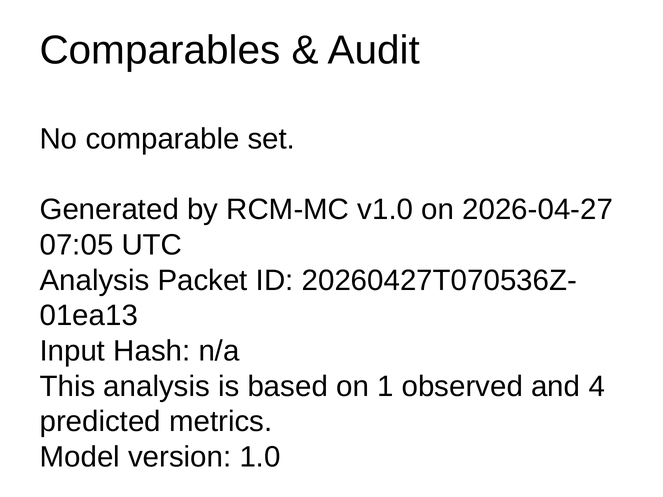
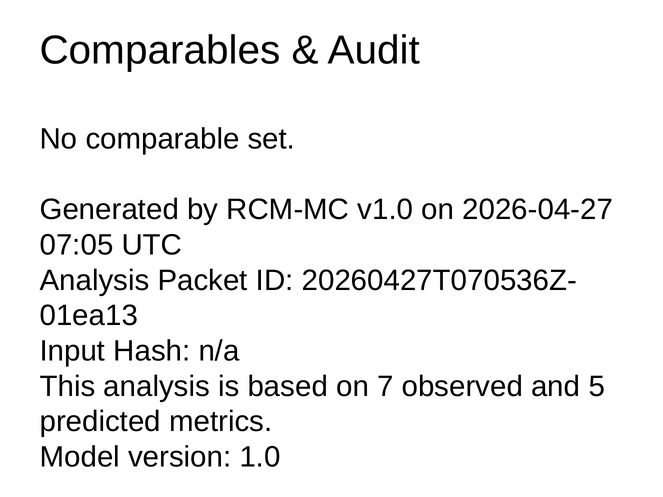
1: 1 -> 7 (385, 387)
4: 4 -> 5 (597, 387)
